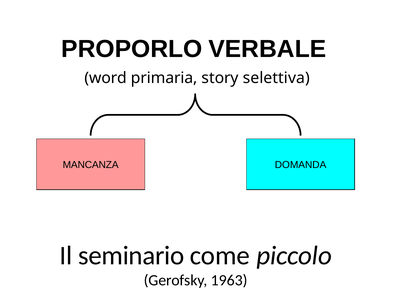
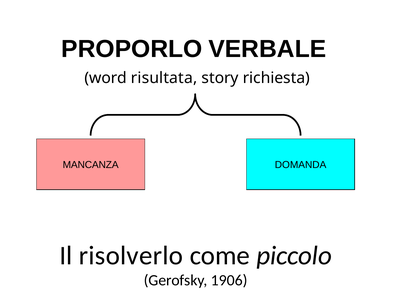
primaria: primaria -> risultata (164, 78)
selettiva: selettiva -> richiesta (276, 78)
seminario: seminario -> risolverlo (131, 256)
1963: 1963 -> 1906 (229, 280)
